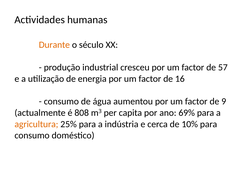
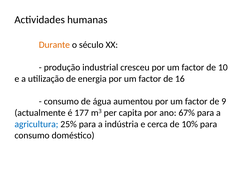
57: 57 -> 10 (223, 68)
808: 808 -> 177 (82, 113)
69%: 69% -> 67% (187, 113)
agricultura colour: orange -> blue (36, 124)
